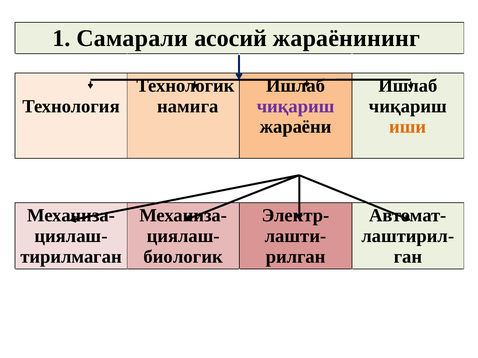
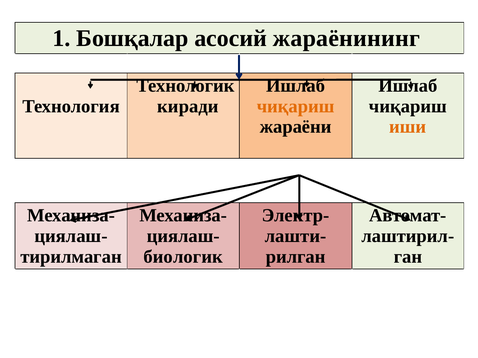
Самарали: Самарали -> Бошқалар (132, 38)
намига: намига -> киради (188, 106)
чиқариш colour: purple -> orange (296, 106)
